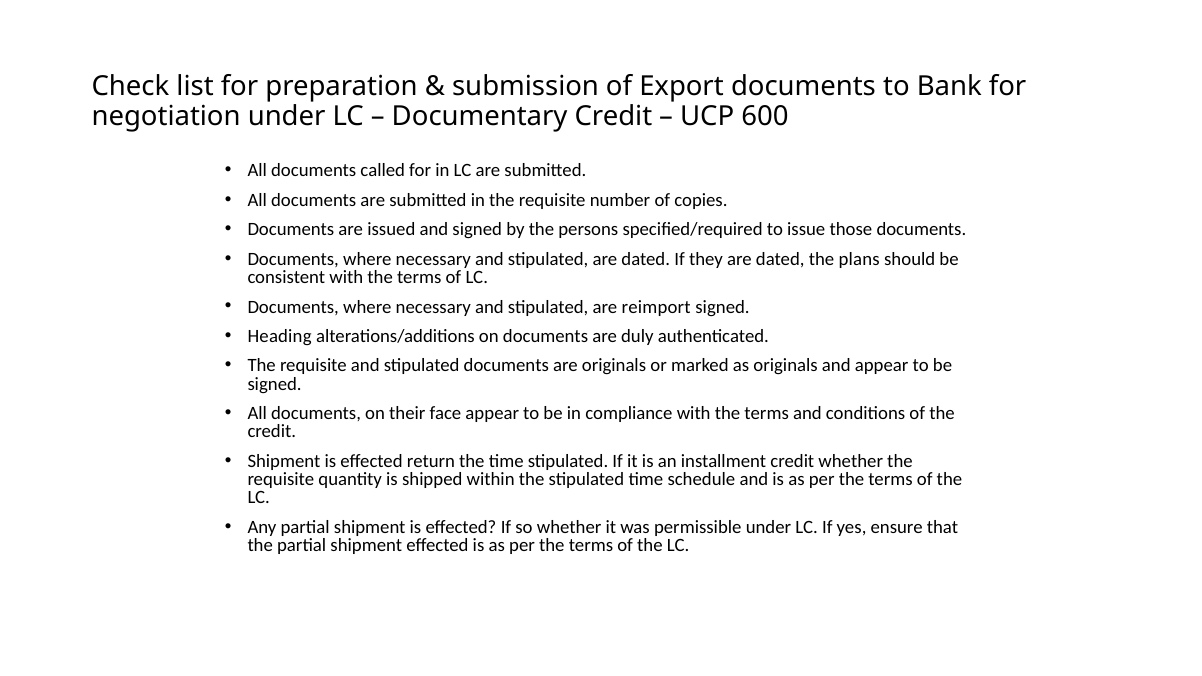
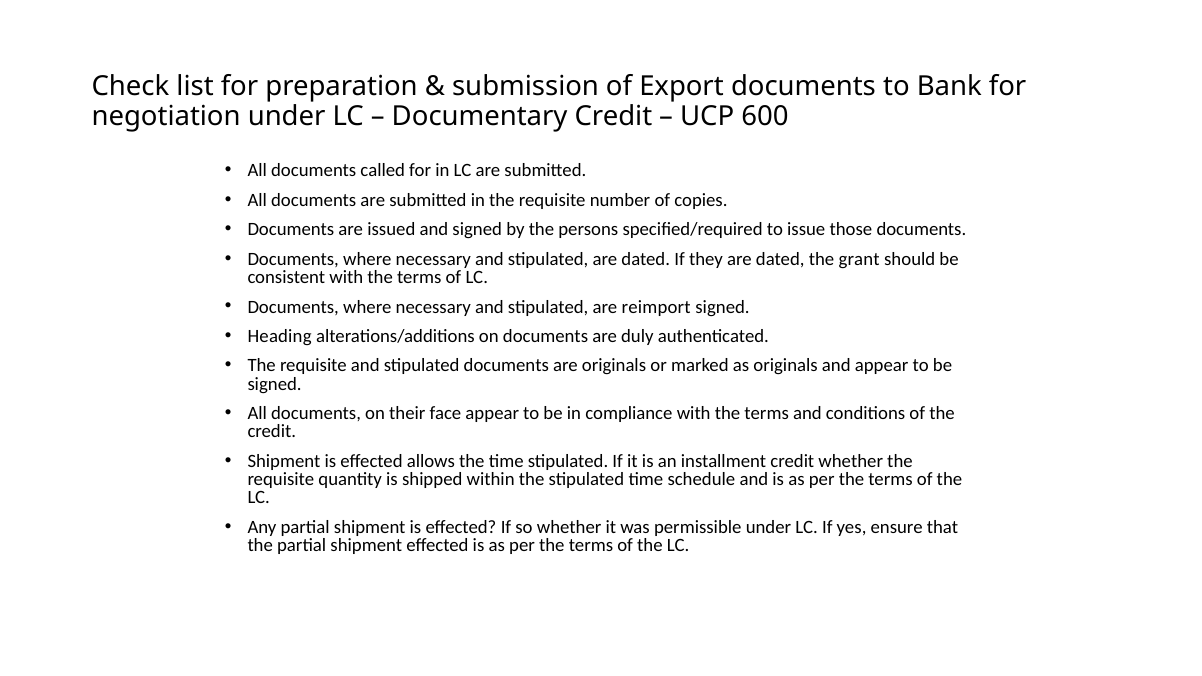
plans: plans -> grant (859, 259)
return: return -> allows (431, 461)
